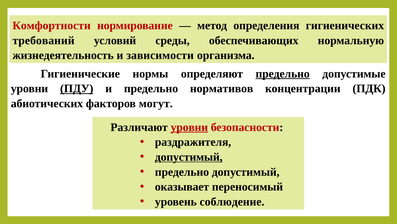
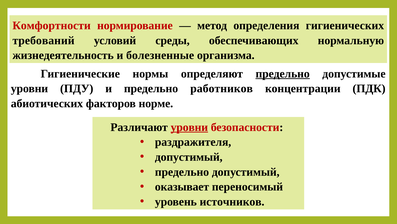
зависимости: зависимости -> болезненные (160, 55)
ПДУ underline: present -> none (77, 88)
нормативов: нормативов -> работников (222, 88)
могут: могут -> норме (156, 103)
допустимый underline: present -> none (189, 157)
соблюдение: соблюдение -> источников (232, 201)
